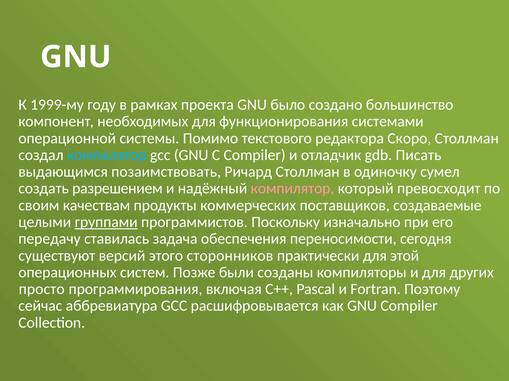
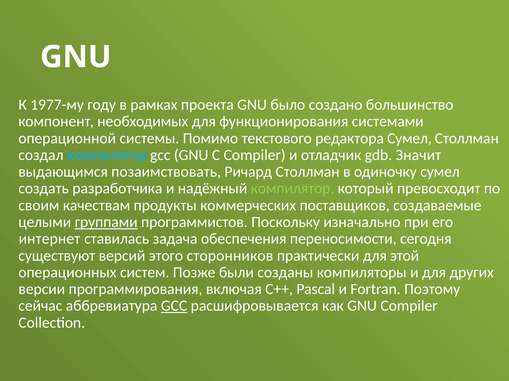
1999-му: 1999-му -> 1977-му (57, 105)
редактора Скоро: Скоро -> Сумел (409, 139)
Писать: Писать -> Значит (418, 155)
разрешением: разрешением -> разработчика (117, 189)
компилятор colour: pink -> light green (292, 189)
передачу: передачу -> интернет (49, 239)
просто: просто -> версии (42, 290)
GCC underline: none -> present (174, 306)
